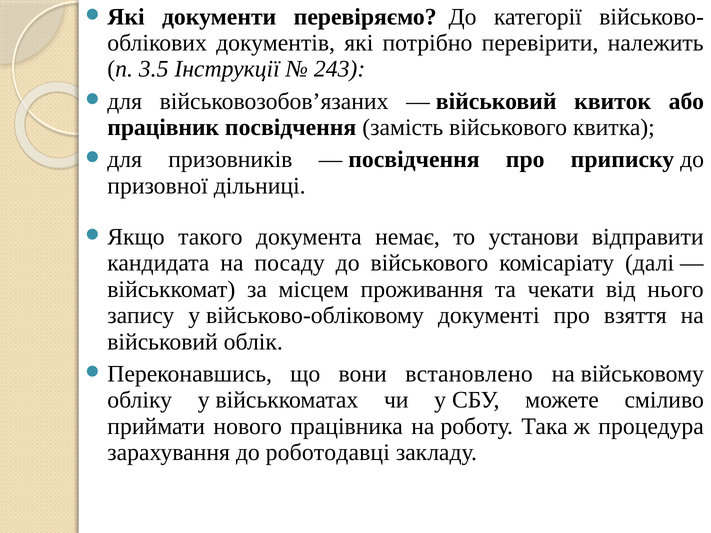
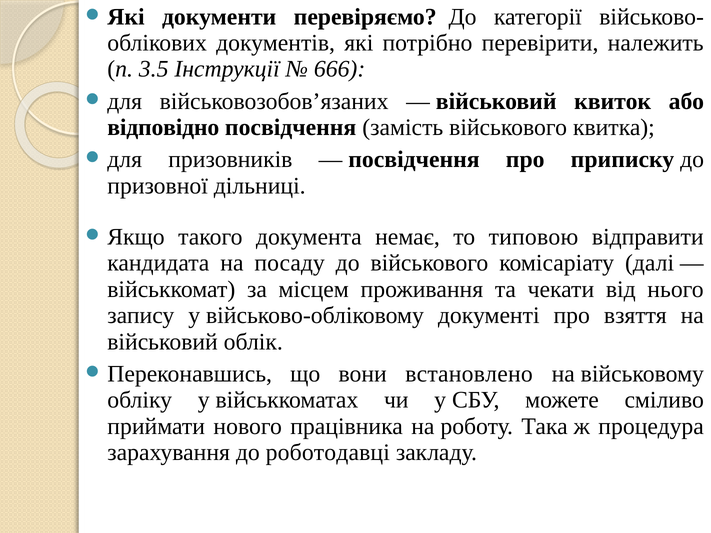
243: 243 -> 666 (340, 69)
працівник: працівник -> відповідно (163, 128)
установи: установи -> типовою (533, 237)
